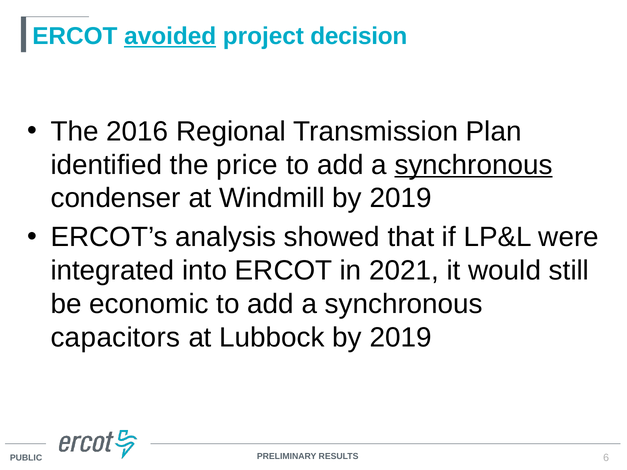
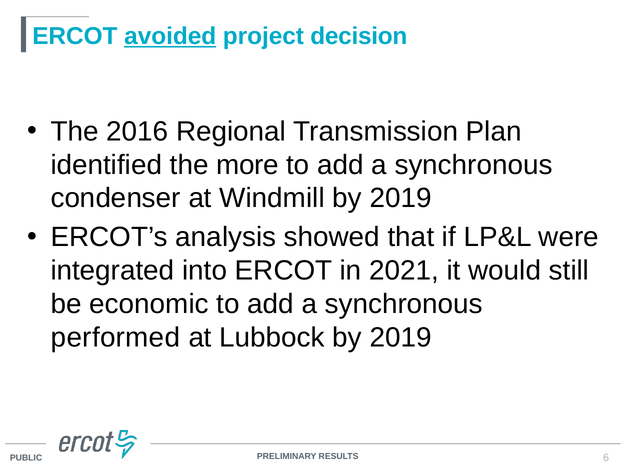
price: price -> more (248, 165)
synchronous underline: present -> none (474, 165)
capacitors: capacitors -> performed (116, 338)
